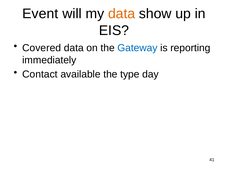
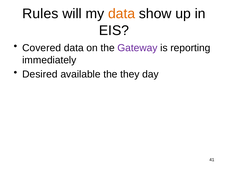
Event: Event -> Rules (40, 14)
Gateway colour: blue -> purple (137, 48)
Contact: Contact -> Desired (40, 74)
type: type -> they (130, 74)
